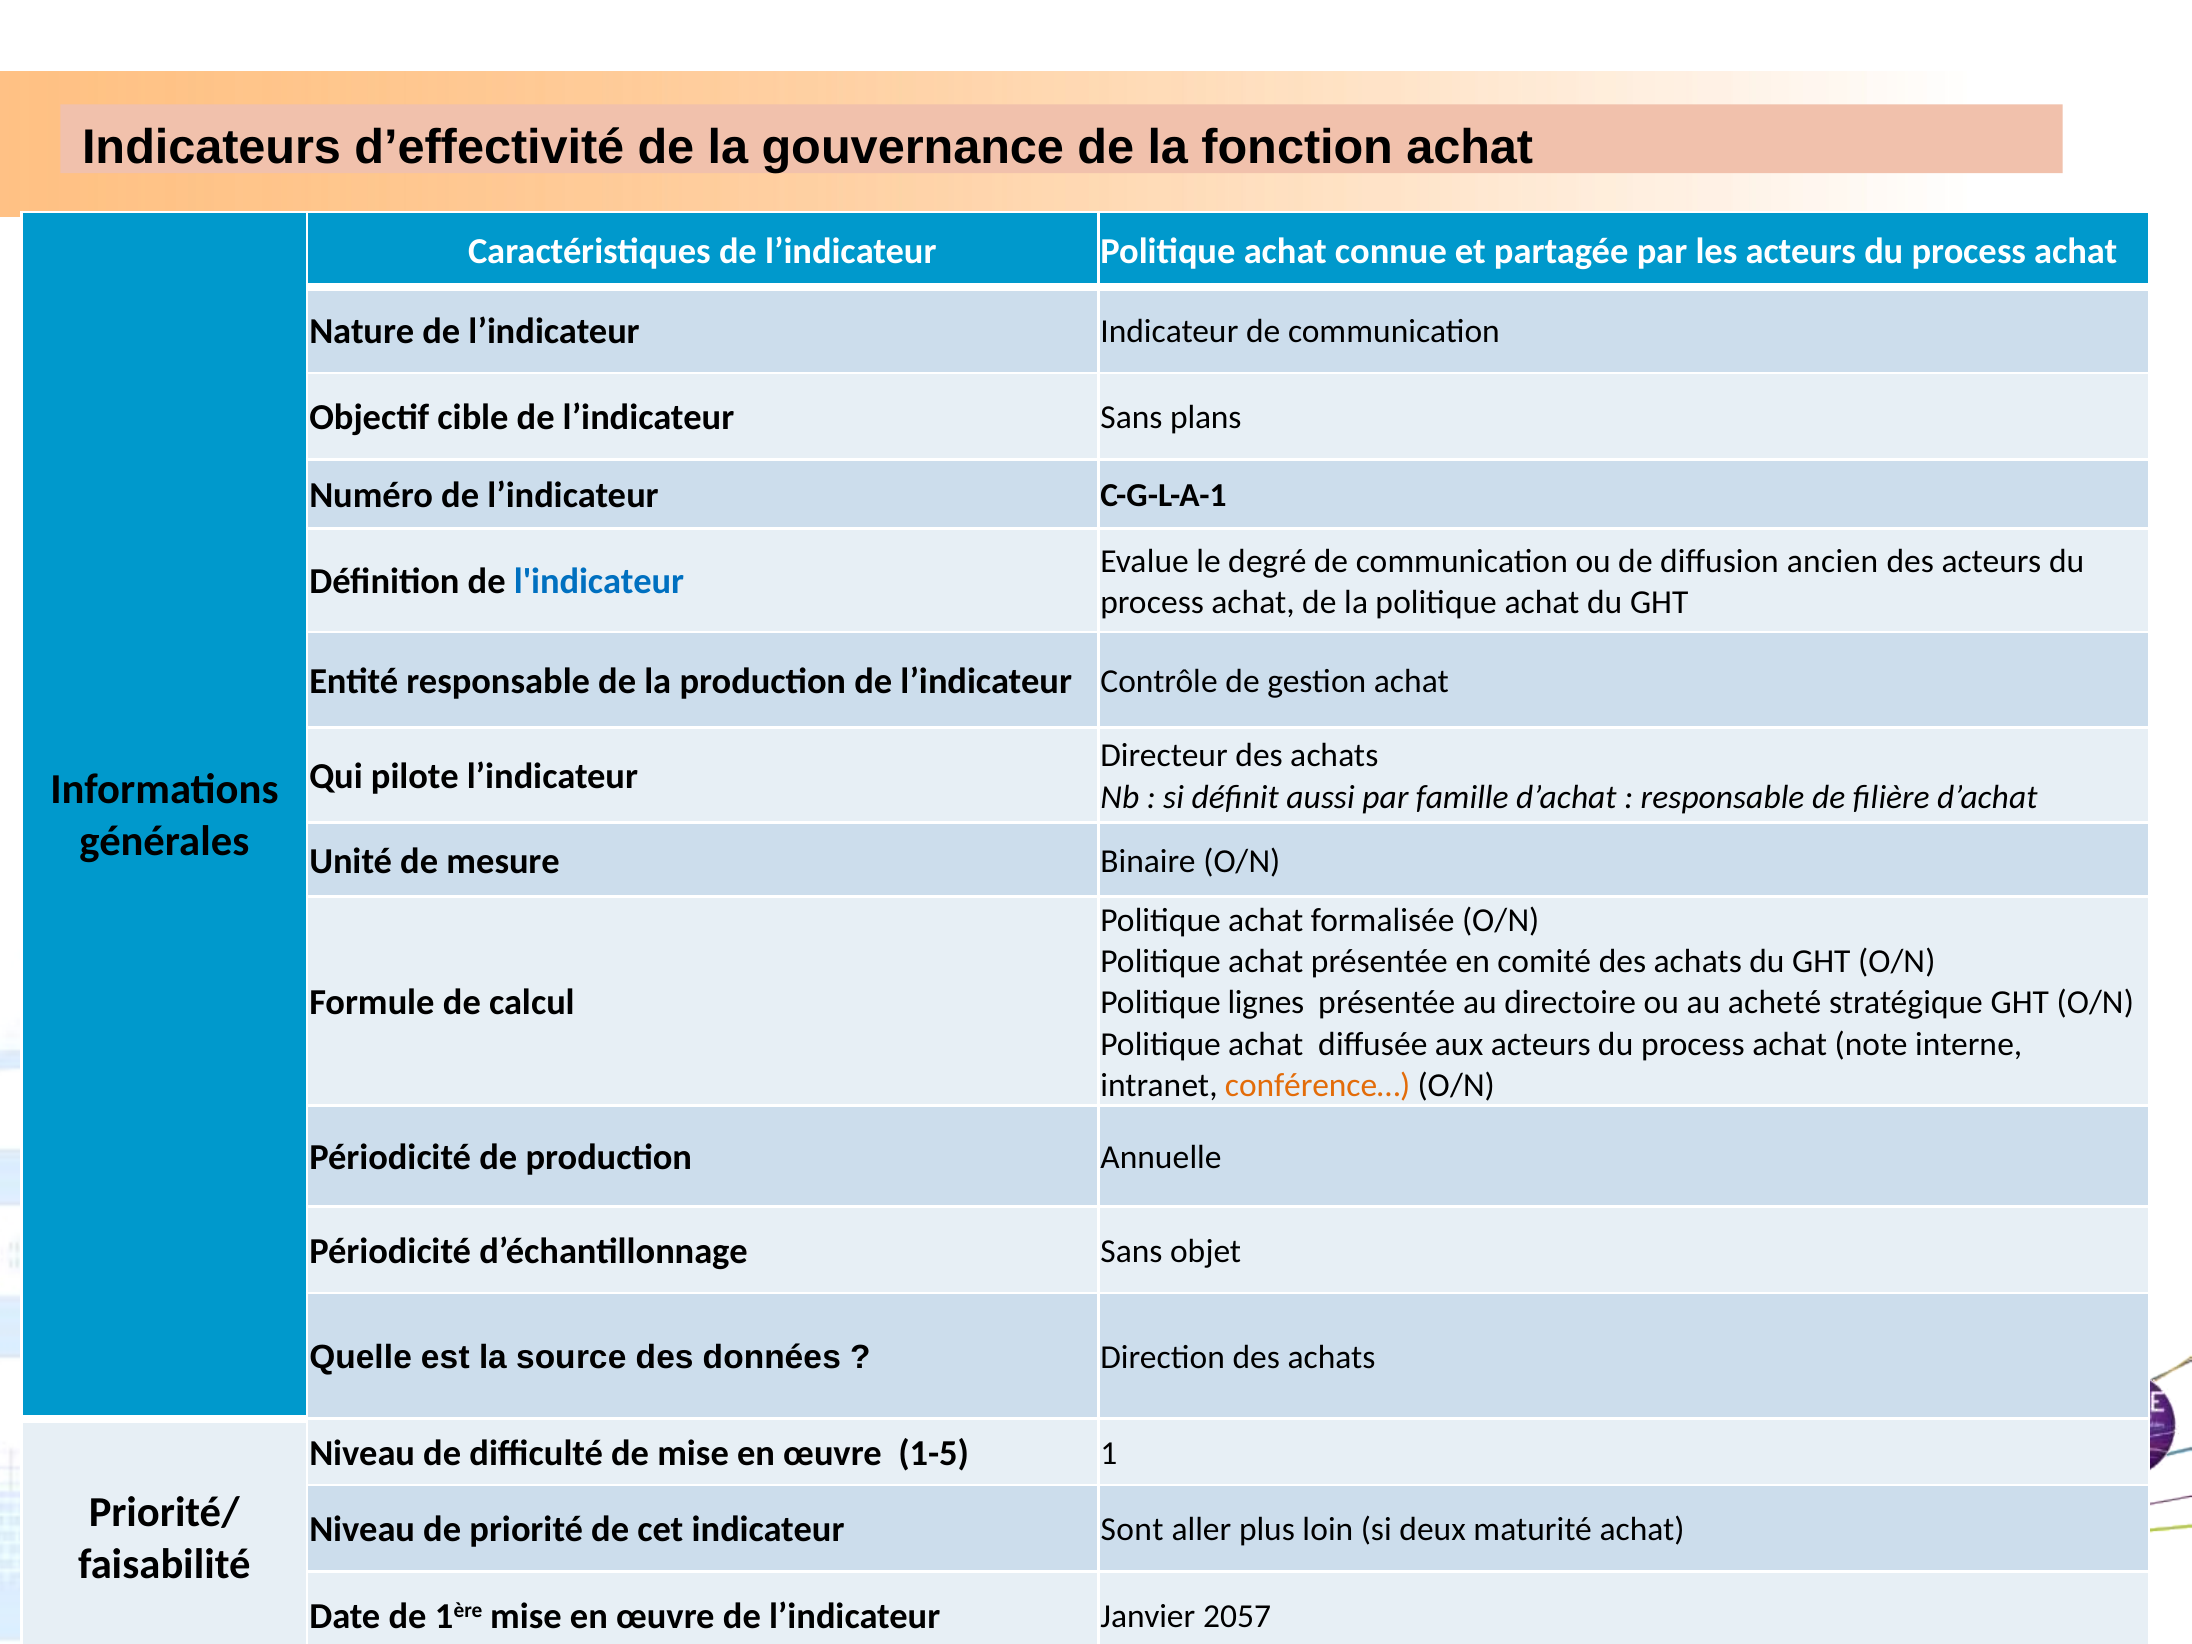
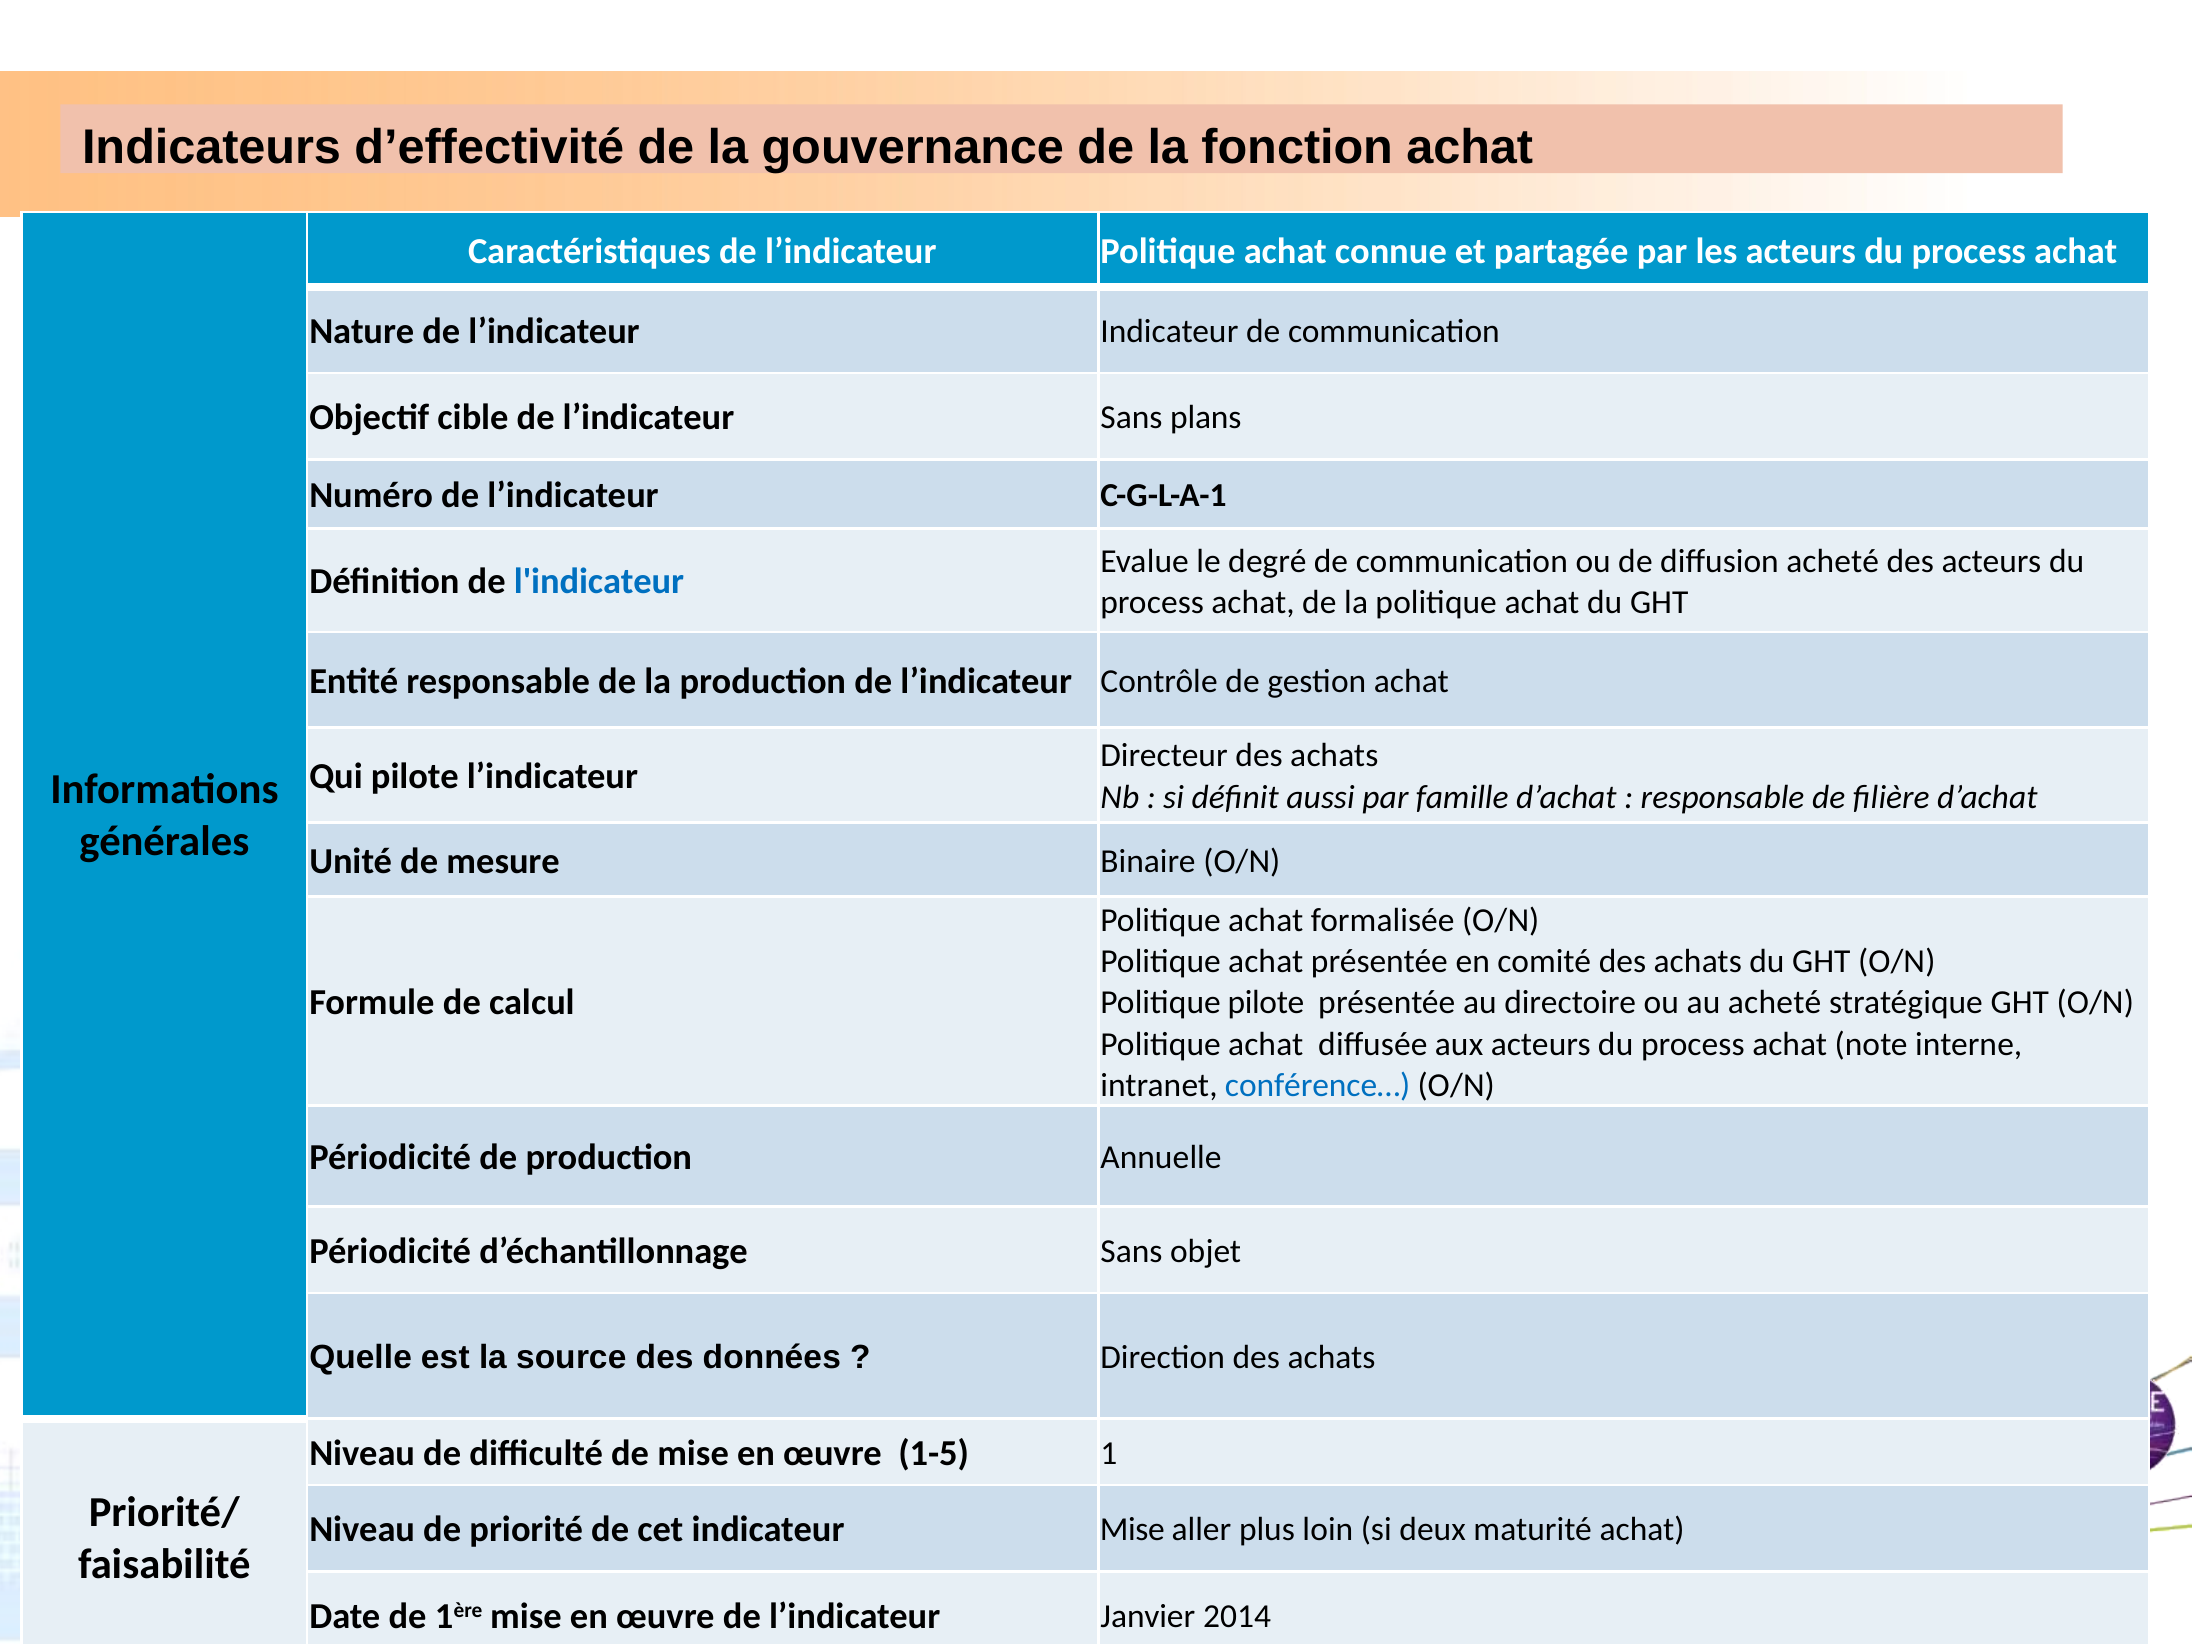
diffusion ancien: ancien -> acheté (1833, 561)
Politique lignes: lignes -> pilote (1266, 1003)
conférence… colour: orange -> blue (1318, 1085)
indicateur Sont: Sont -> Mise (1132, 1530)
2057: 2057 -> 2014 (1237, 1616)
